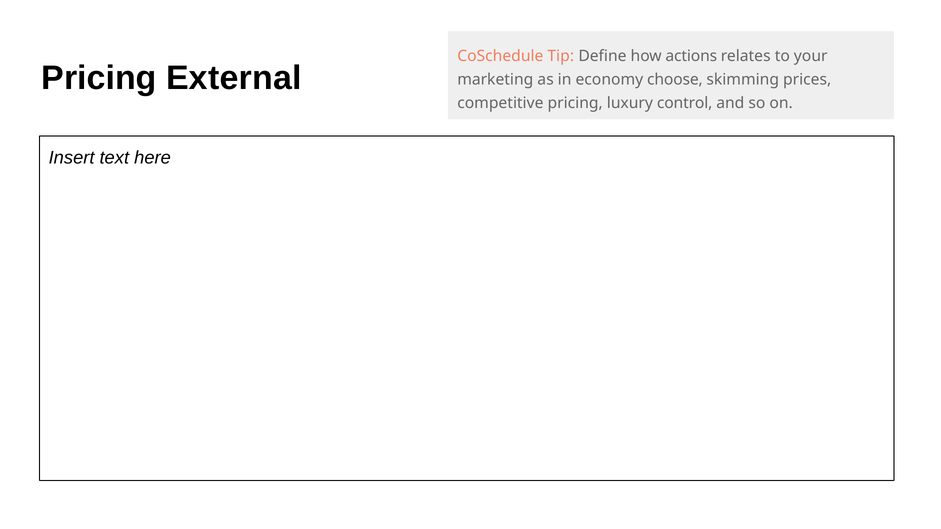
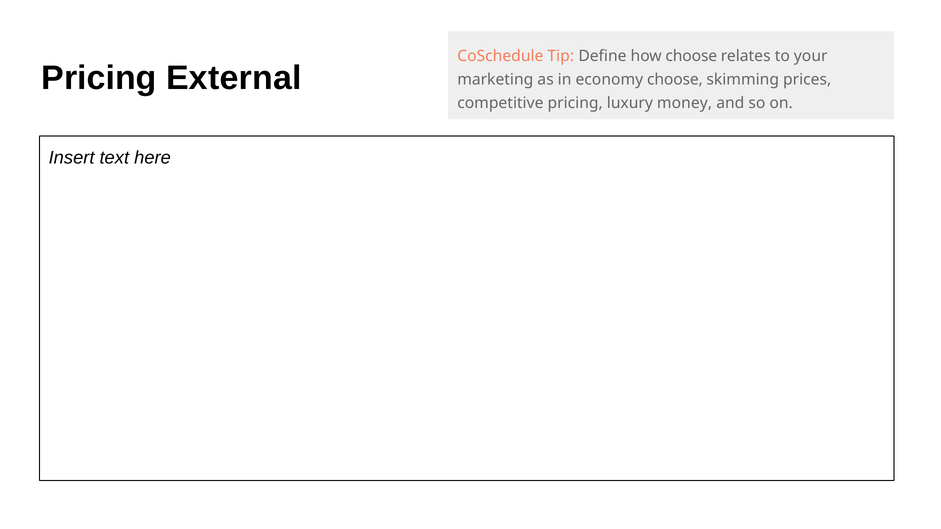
how actions: actions -> choose (691, 56)
control: control -> money (685, 103)
